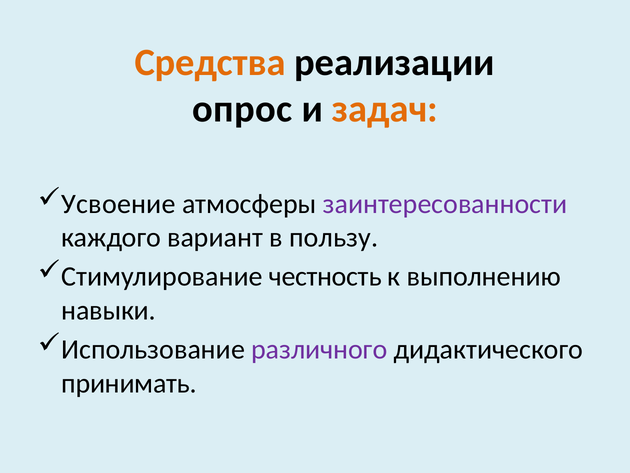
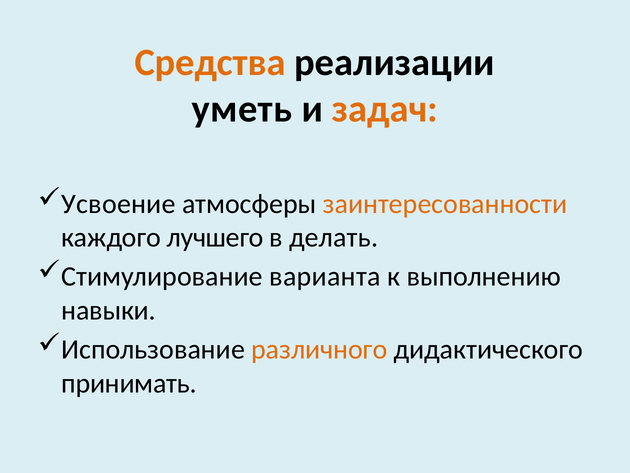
опрос: опрос -> уметь (242, 109)
заинтересованности colour: purple -> orange (445, 204)
вариант: вариант -> лучшего (215, 237)
пользу: пользу -> делать (334, 237)
честность: честность -> варианта (325, 276)
различного colour: purple -> orange (319, 349)
